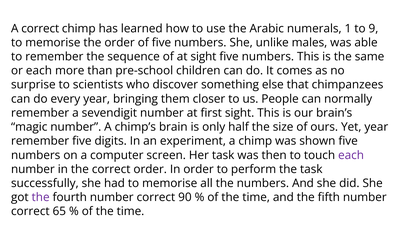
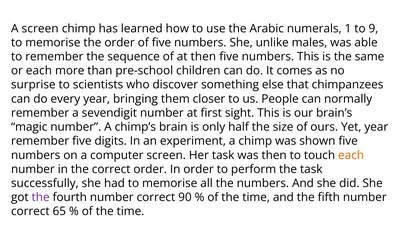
A correct: correct -> screen (40, 29)
at sight: sight -> then (203, 57)
each colour: purple -> orange (351, 155)
